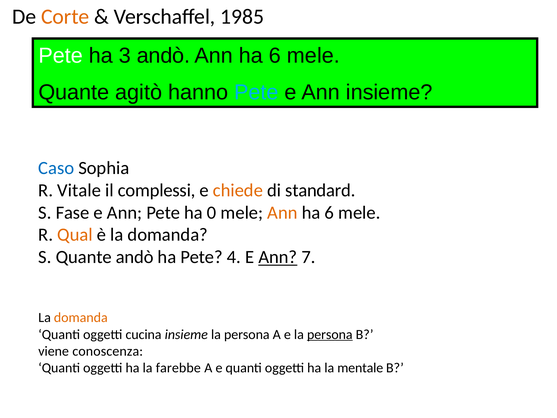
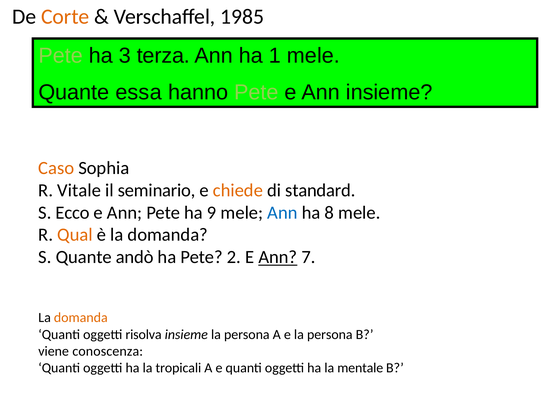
Pete colour: white -> light green (61, 56)
3 andò: andò -> terza (163, 56)
6: 6 -> 1 (275, 56)
agitò: agitò -> essa (139, 92)
Pete colour: light blue -> light green (256, 92)
Caso colour: blue -> orange (56, 168)
complessi: complessi -> seminario (157, 190)
Fase: Fase -> Ecco (73, 212)
0: 0 -> 9 (212, 212)
Ann colour: orange -> blue (282, 212)
6: 6 -> 8 (329, 212)
4: 4 -> 2 (234, 257)
cucina: cucina -> risolva (144, 334)
persona underline: present -> none (330, 334)
farebbe: farebbe -> tropicali (178, 368)
